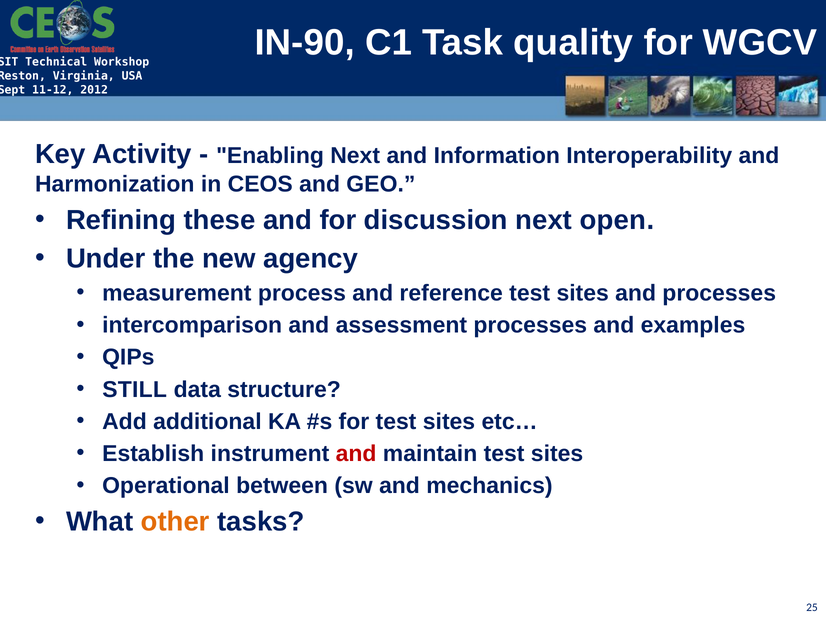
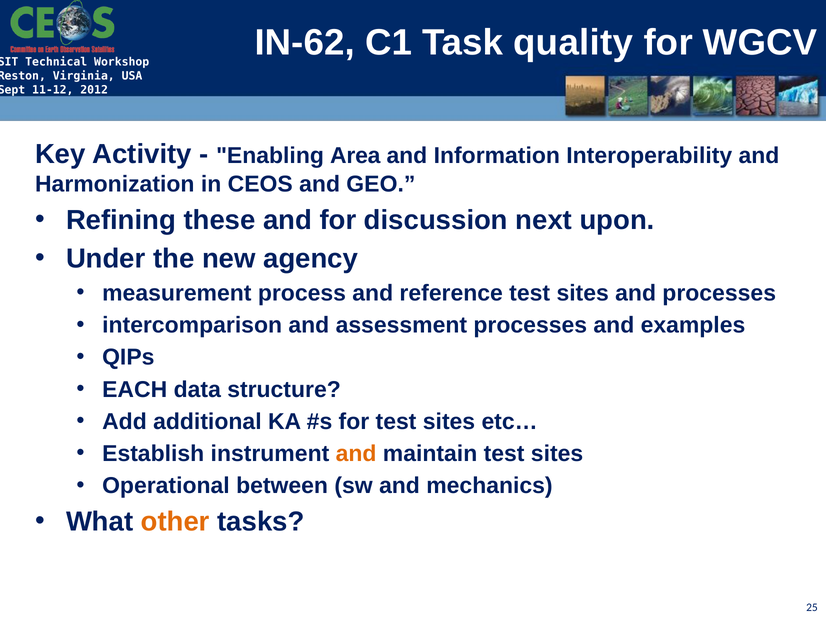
IN-90: IN-90 -> IN-62 (305, 43)
Enabling Next: Next -> Area (355, 156)
open: open -> upon (617, 220)
STILL: STILL -> EACH (135, 390)
and colour: red -> orange (356, 454)
